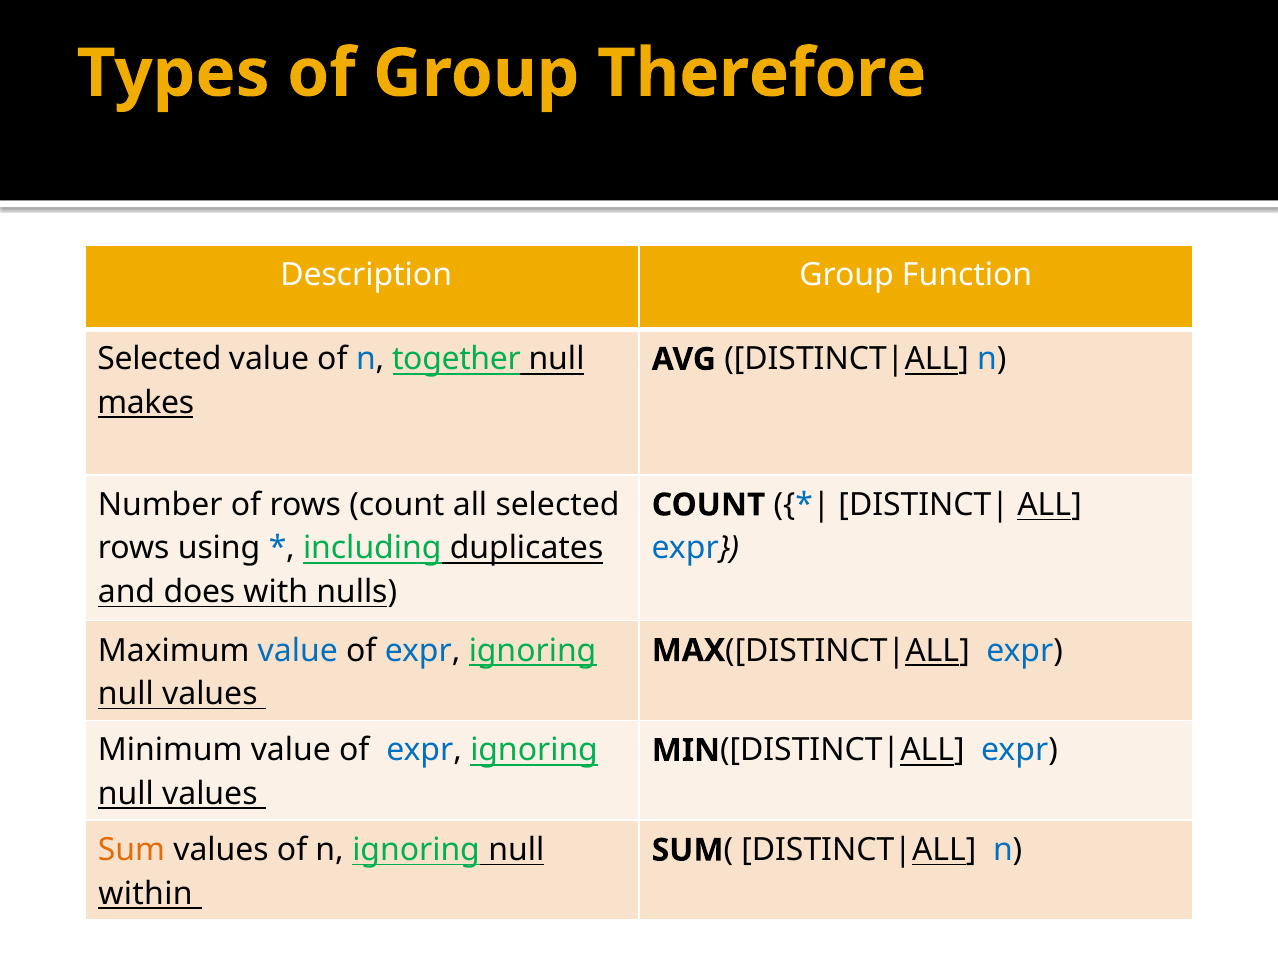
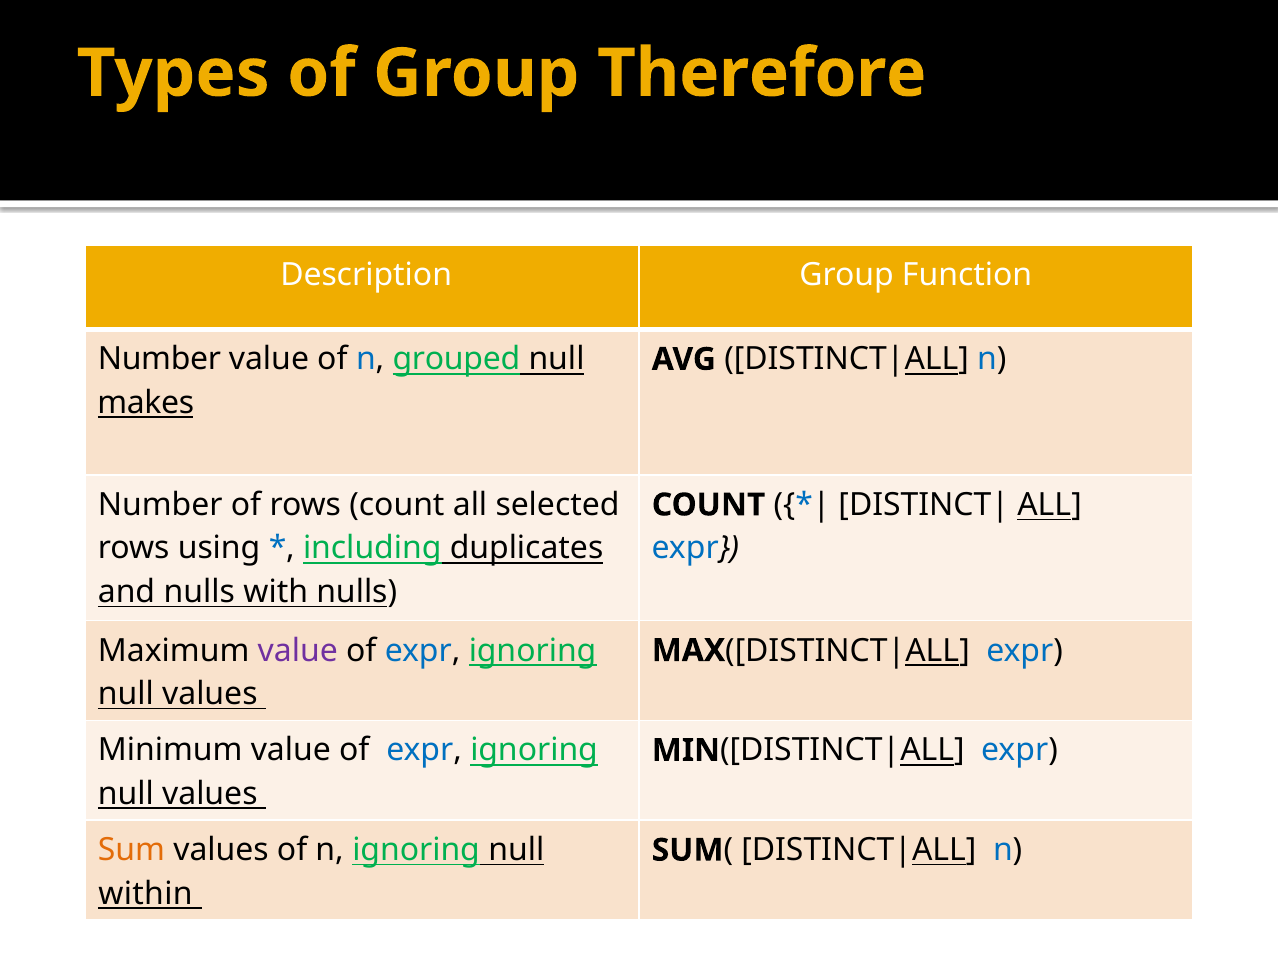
Selected: Selected -> Number (159, 359)
together: together -> grouped (456, 359)
and does: does -> nulls (199, 592)
value colour: blue -> purple (298, 650)
